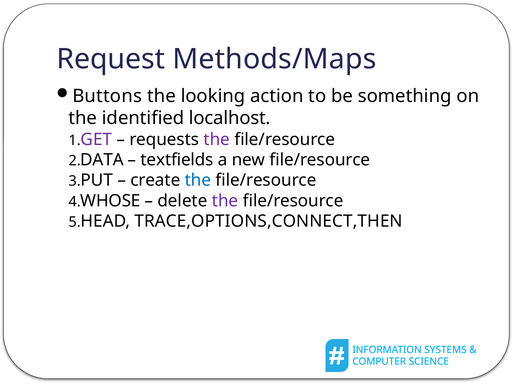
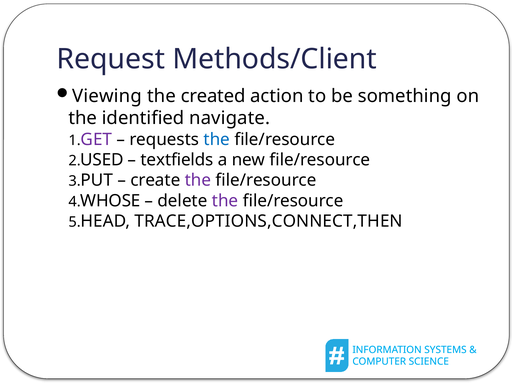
Methods/Maps: Methods/Maps -> Methods/Client (275, 59)
Buttons: Buttons -> Viewing (107, 96)
looking: looking -> created (213, 96)
localhost: localhost -> navigate (230, 118)
the colour: purple -> blue (217, 140)
DATA: DATA -> USED (102, 160)
the colour: blue -> purple (198, 181)
